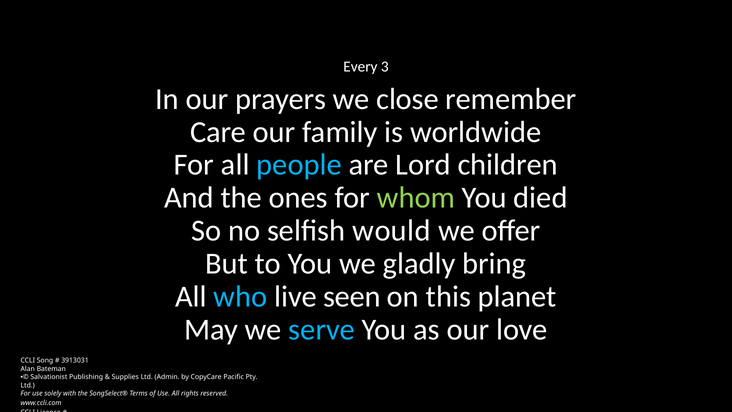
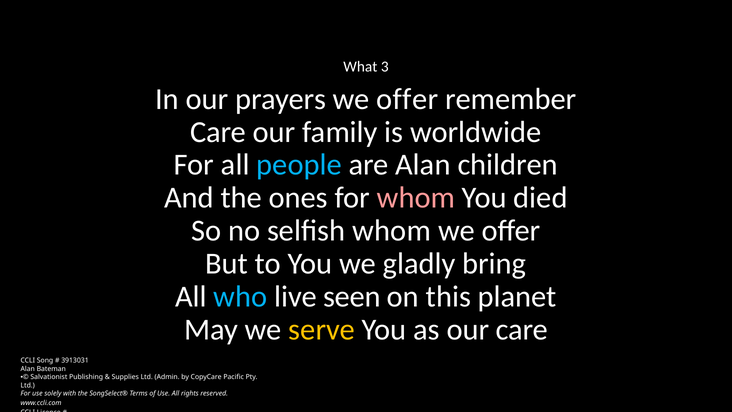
Every: Every -> What (360, 67)
prayers we close: close -> offer (407, 99)
are Lord: Lord -> Alan (423, 165)
whom colour: light green -> pink (416, 198)
selfish would: would -> whom (392, 231)
serve colour: light blue -> yellow (322, 329)
our love: love -> care (522, 329)
